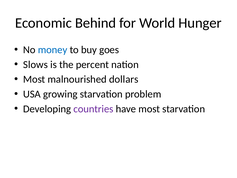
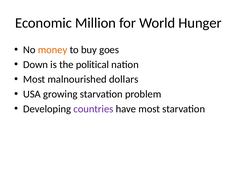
Behind: Behind -> Million (96, 23)
money colour: blue -> orange (53, 50)
Slows: Slows -> Down (36, 64)
percent: percent -> political (92, 64)
